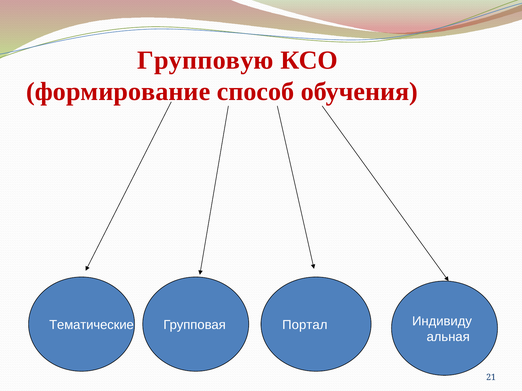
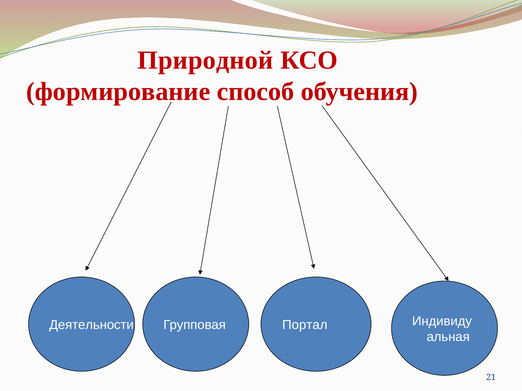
Групповую: Групповую -> Природной (205, 60)
Тематические: Тематические -> Деятельности (91, 325)
